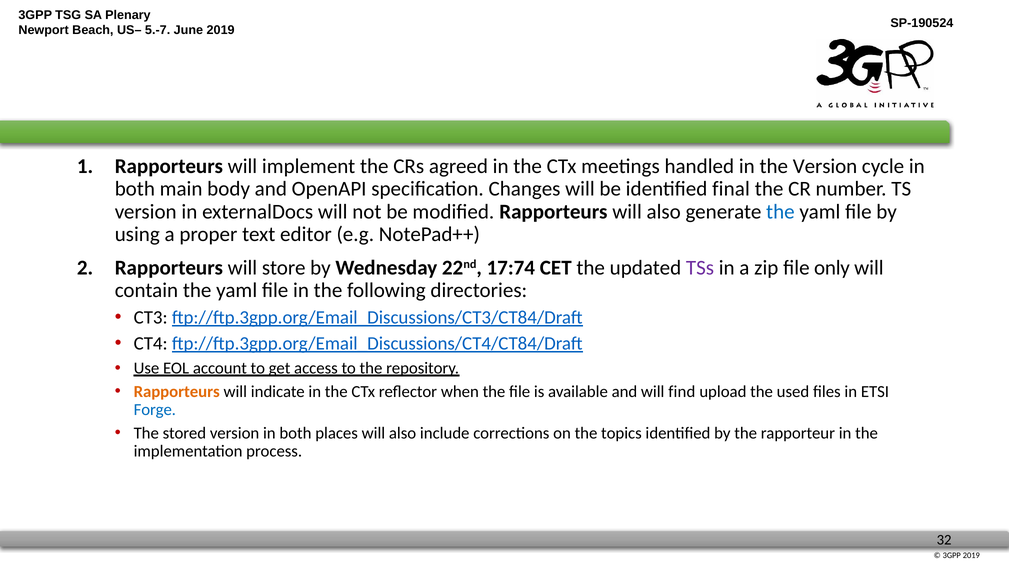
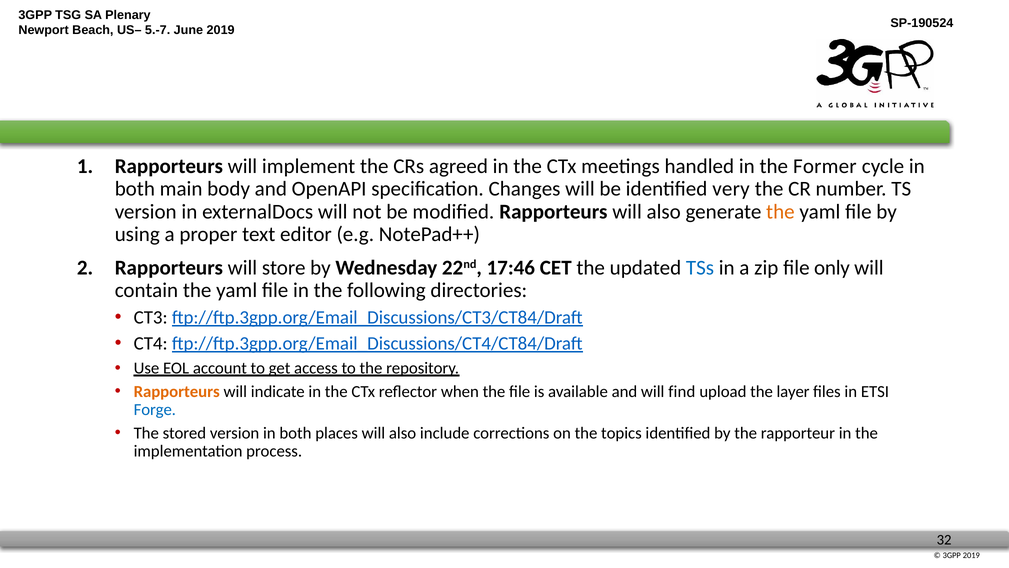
the Version: Version -> Former (825, 166)
final: final -> very (731, 189)
the colour: blue -> orange (780, 212)
17:74: 17:74 -> 17:46 (511, 267)
TSs colour: purple -> blue (700, 267)
used: used -> layer (793, 391)
